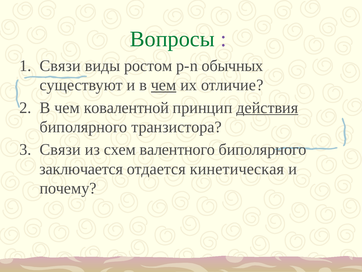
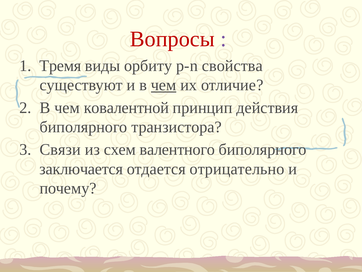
Вопросы colour: green -> red (172, 39)
Связи: Связи -> Тремя (60, 66)
ростом: ростом -> орбиту (148, 66)
обычных: обычных -> свойства (232, 66)
действия underline: present -> none (267, 108)
кинетическая: кинетическая -> отрицательно (237, 169)
